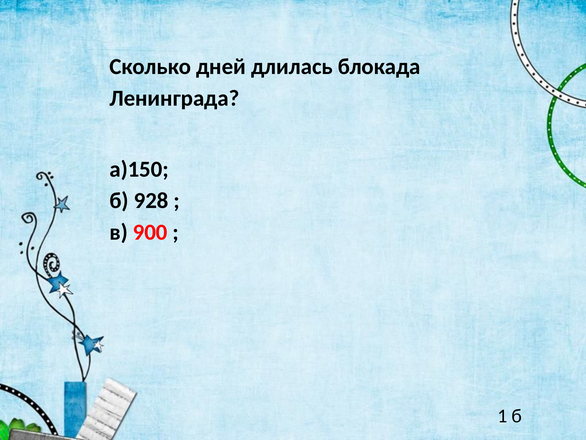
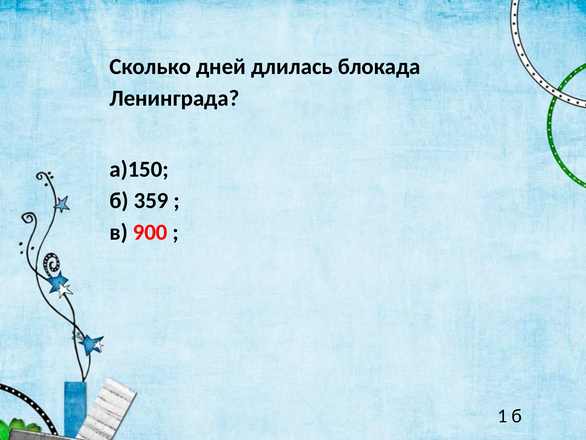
928: 928 -> 359 (151, 201)
